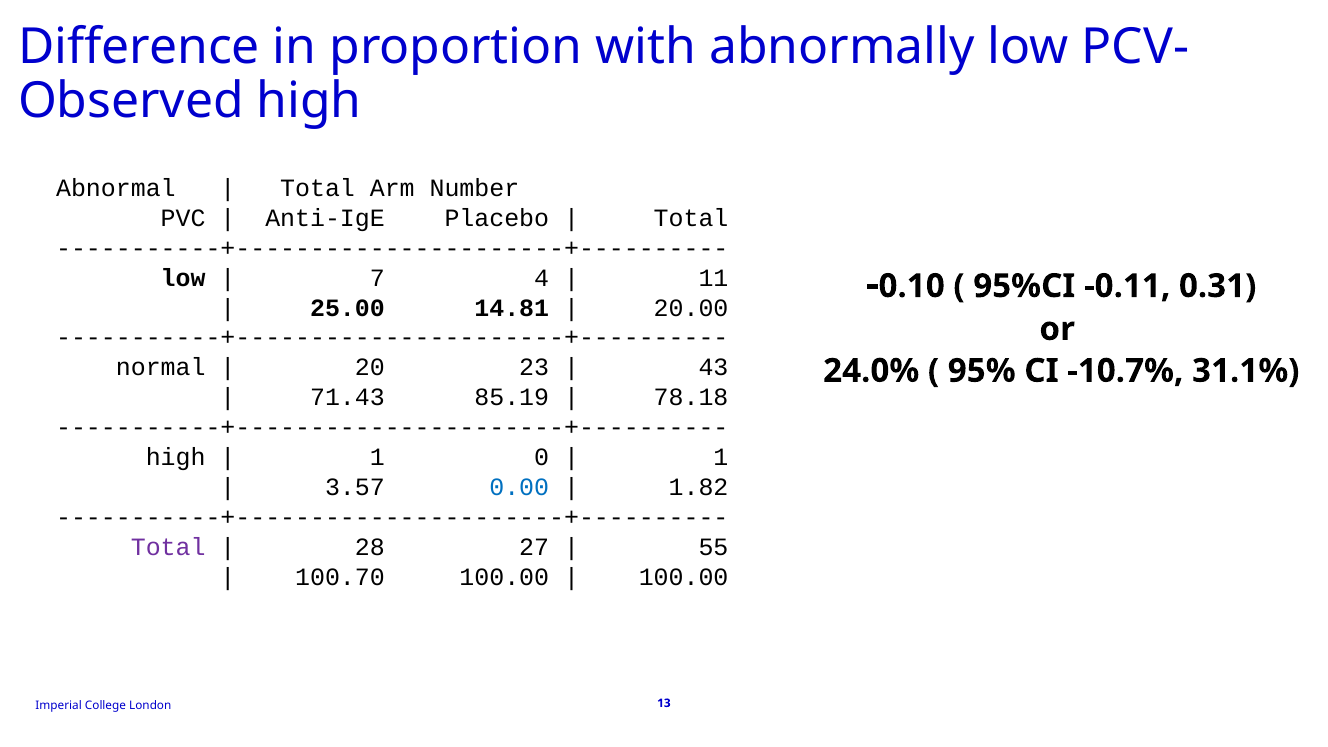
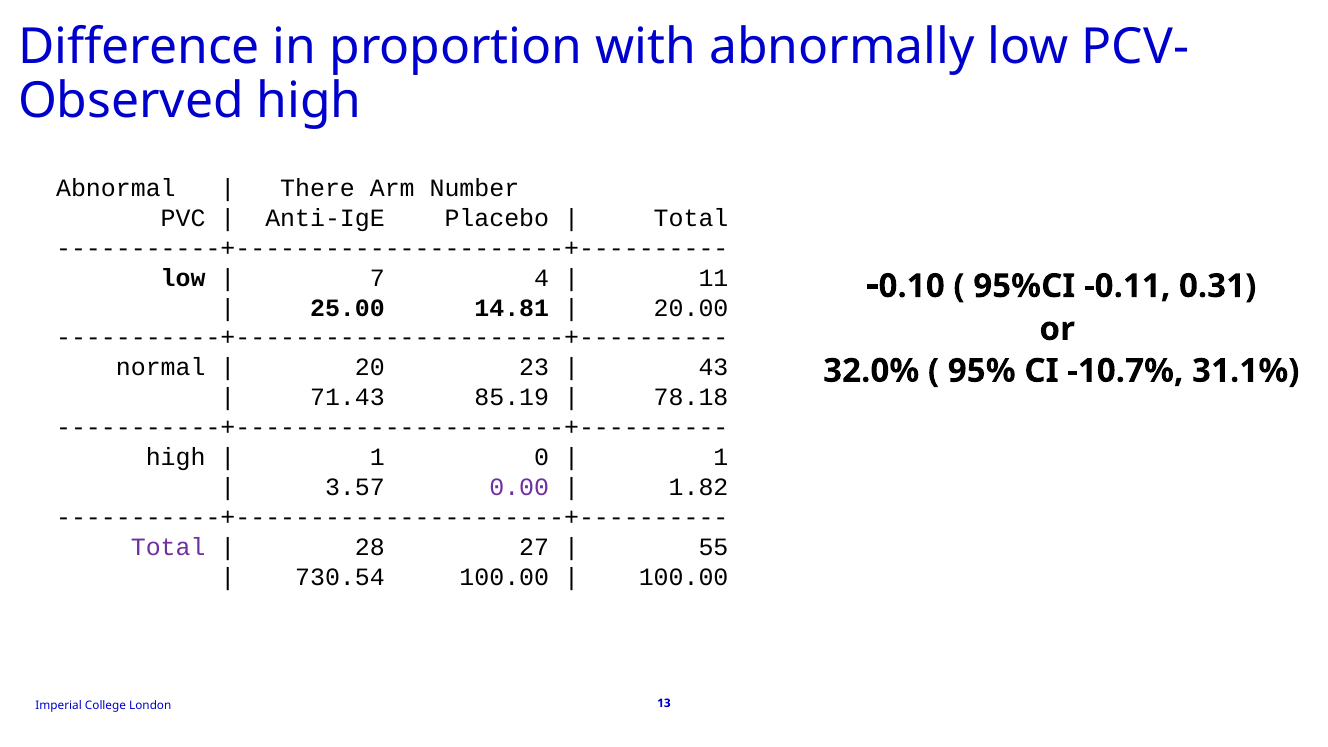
Total: Total -> There (318, 188)
24.0%: 24.0% -> 32.0% (871, 371)
0.00 colour: blue -> purple (519, 487)
100.70: 100.70 -> 730.54 (340, 577)
